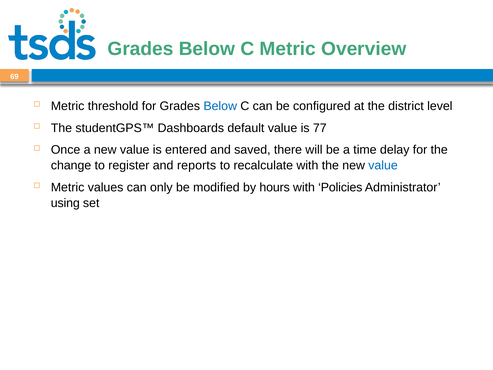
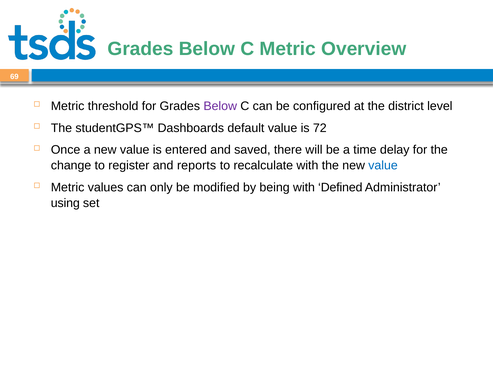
Below colour: blue -> purple (220, 106)
77: 77 -> 72 (320, 128)
hours: hours -> being (275, 187)
Policies: Policies -> Defined (340, 187)
